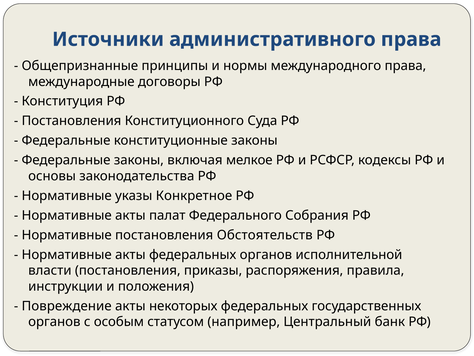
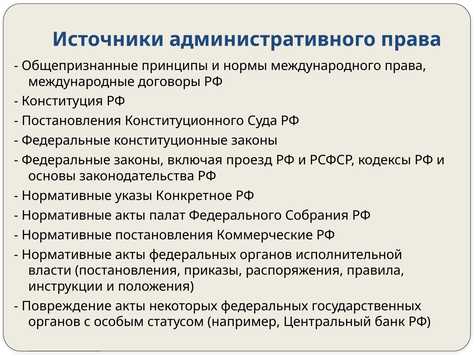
мелкое: мелкое -> проезд (249, 160)
Обстоятельств: Обстоятельств -> Коммерческие (265, 235)
